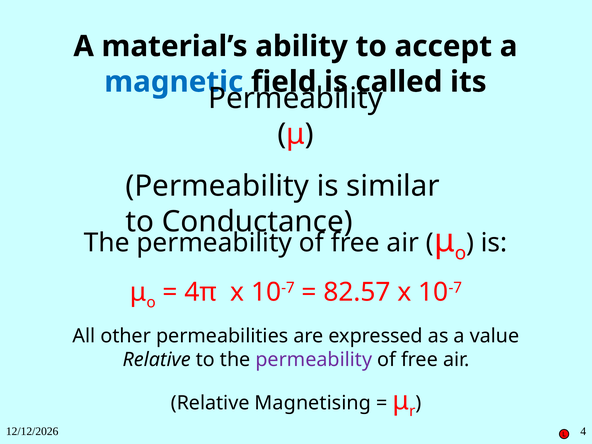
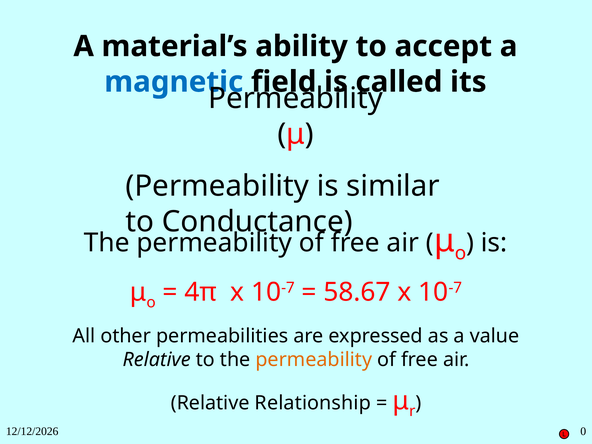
82.57: 82.57 -> 58.67 (357, 292)
permeability colour: purple -> orange (314, 360)
Magnetising: Magnetising -> Relationship (313, 403)
4: 4 -> 0 (583, 431)
